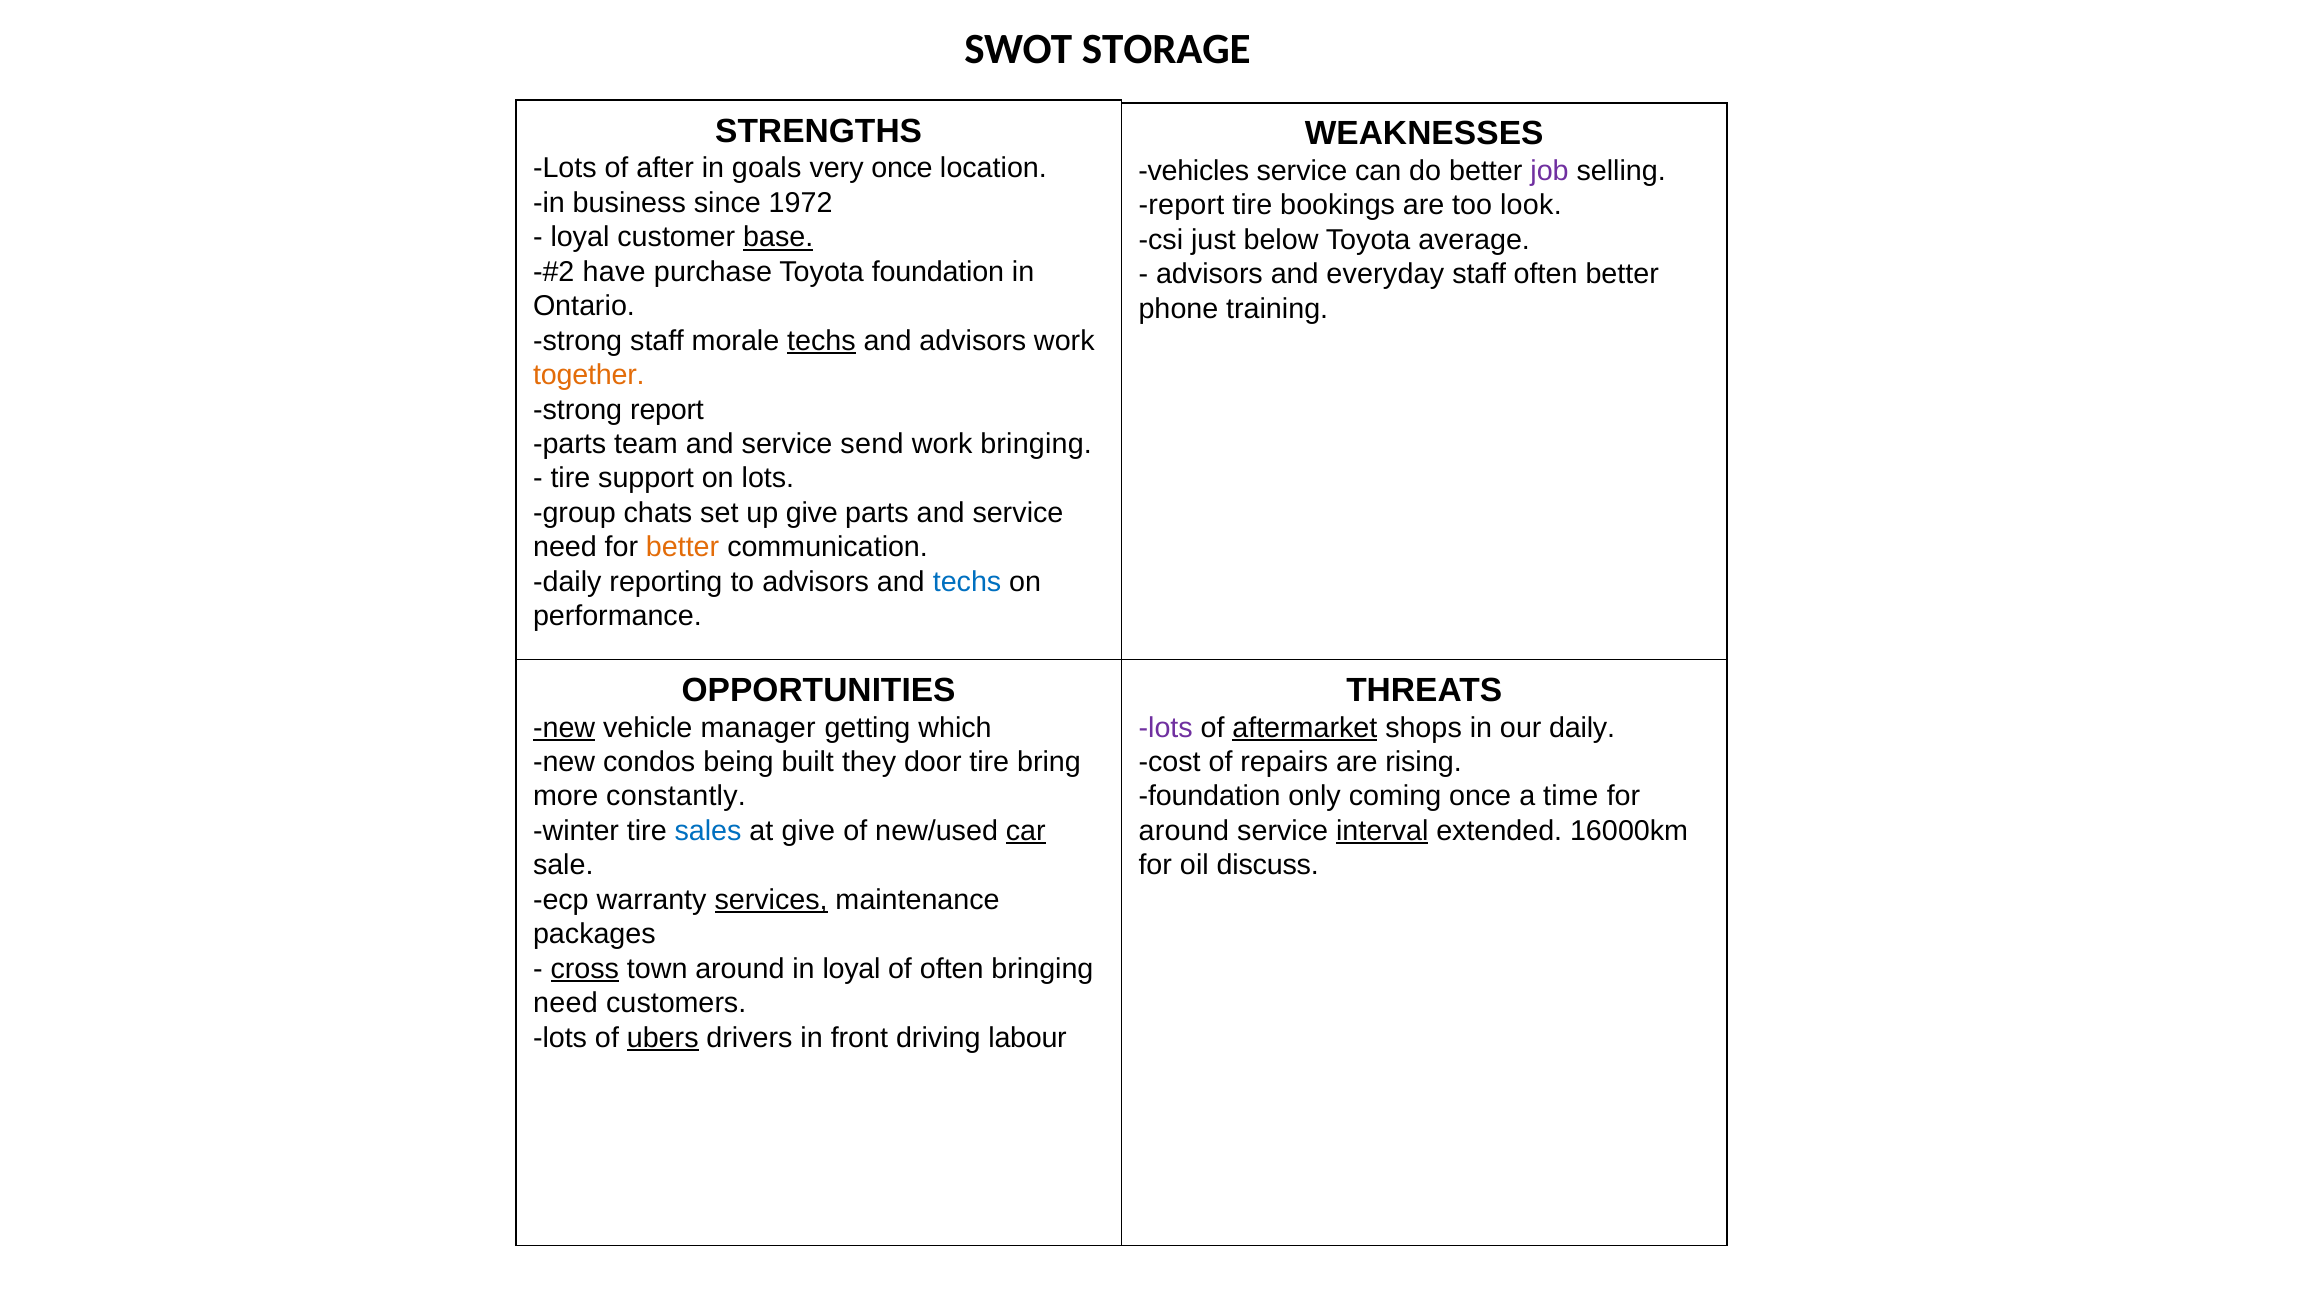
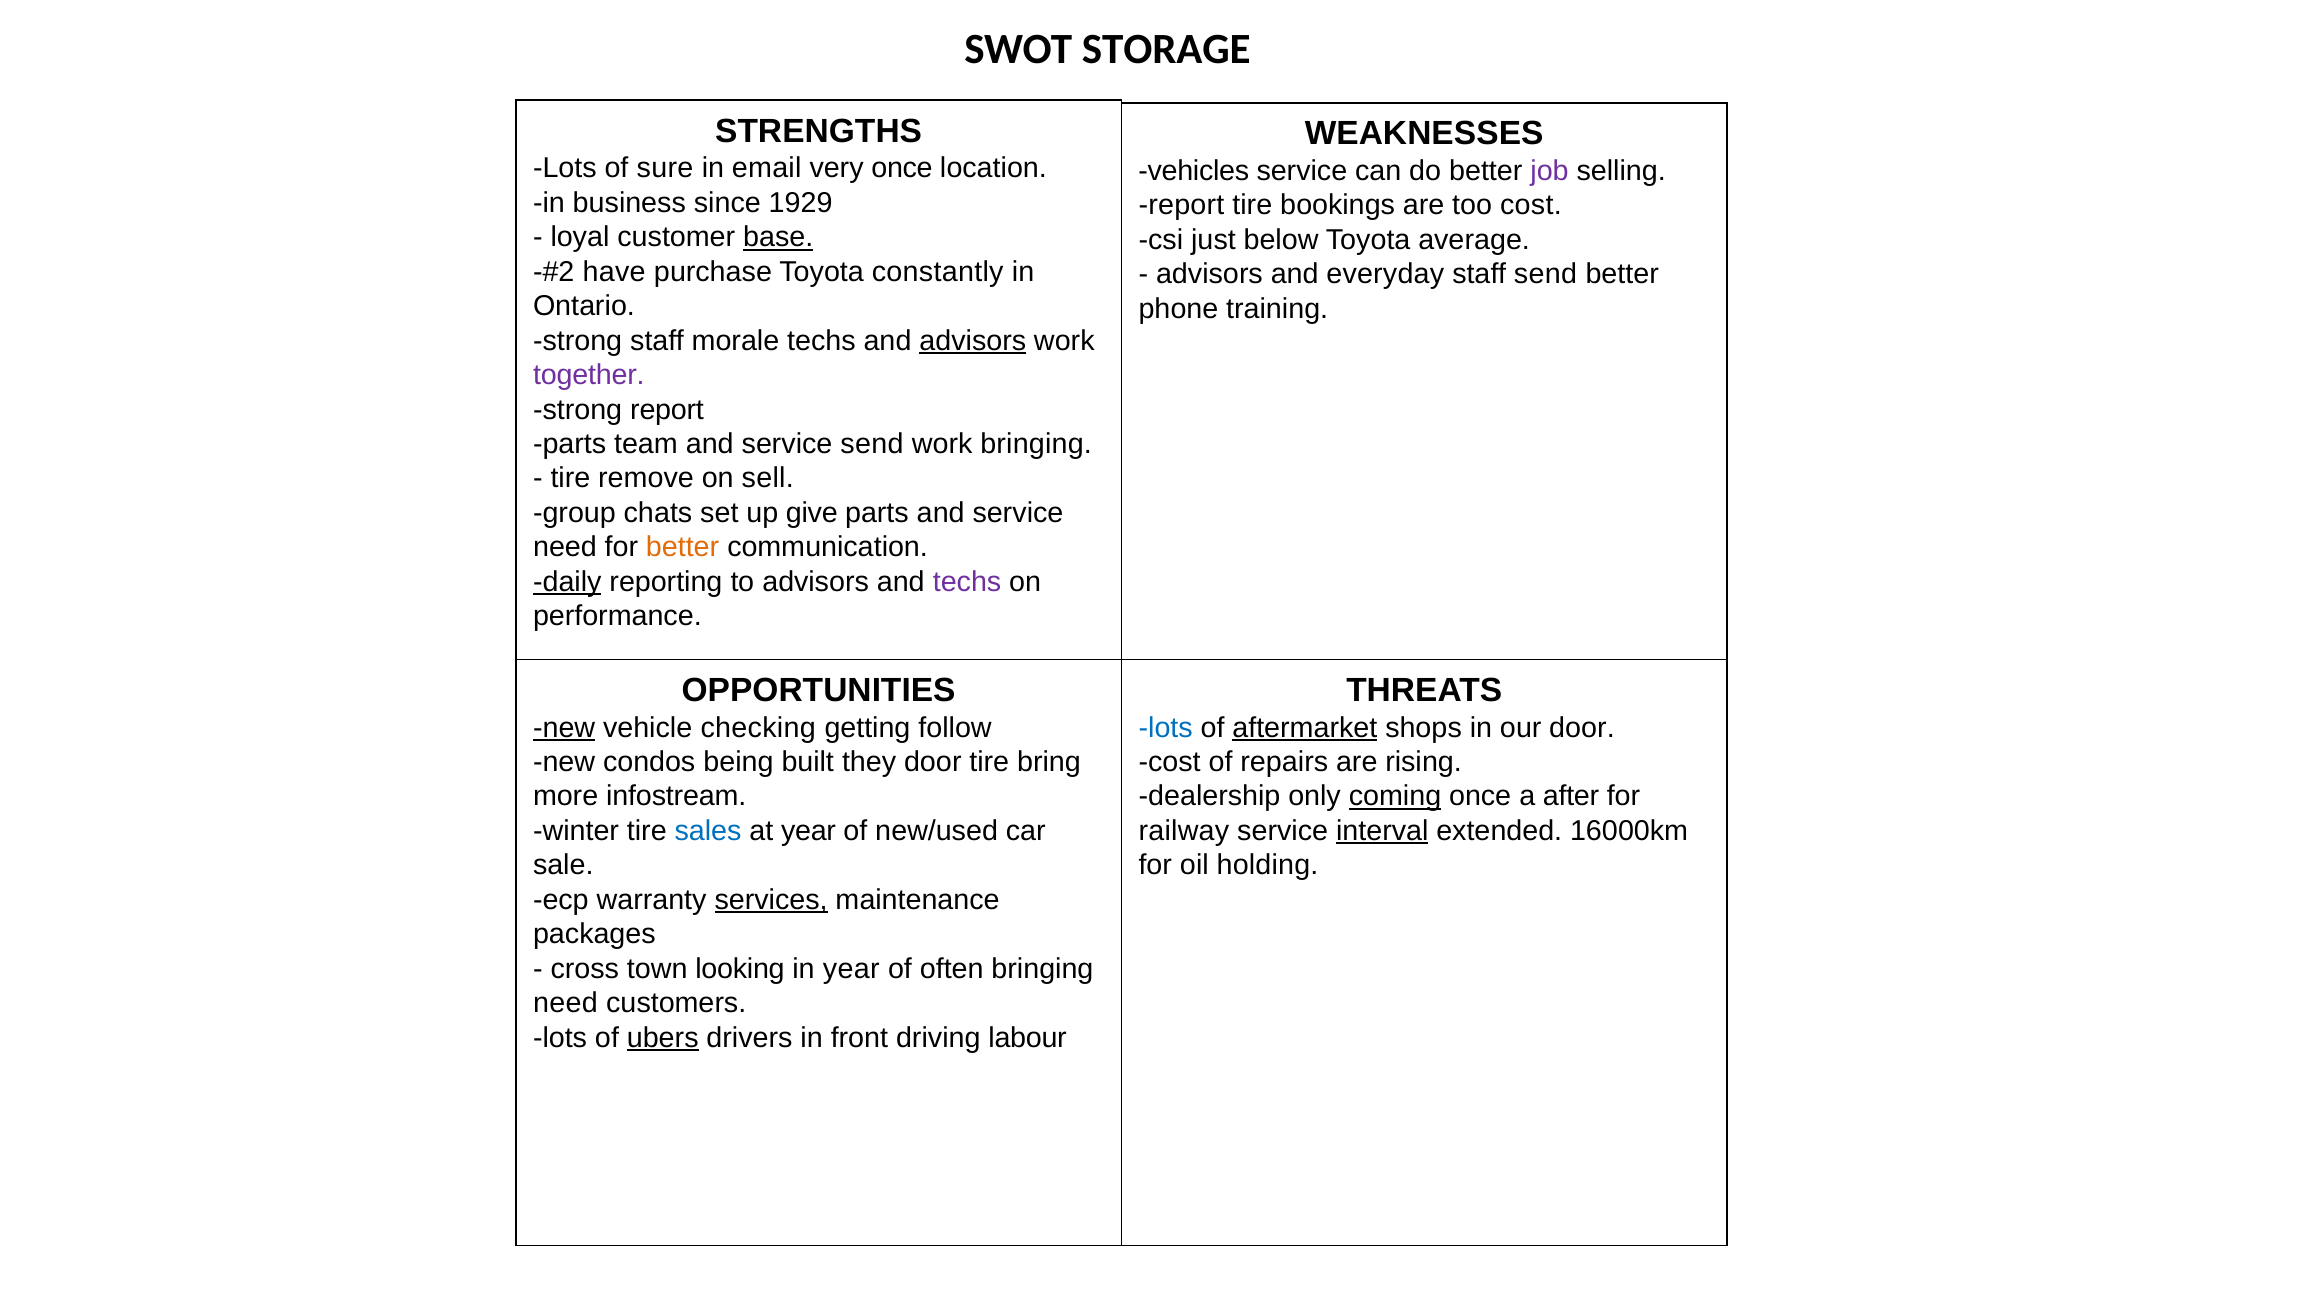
after: after -> sure (665, 168)
goals: goals -> email (767, 168)
1972: 1972 -> 1929 (801, 203)
too look: look -> cost (1531, 205)
Toyota foundation: foundation -> constantly (938, 272)
staff often: often -> send (1545, 274)
techs underline: present -> none (821, 341)
advisors underline: none -> present (973, 341)
together colour: orange -> purple (589, 375)
support: support -> remove (646, 479)
on lots: lots -> sell (768, 479)
daily underline: none -> present (567, 582)
techs colour: blue -> purple (967, 582)
manager: manager -> checking (758, 728)
which: which -> follow (955, 728)
lots colour: purple -> blue (1166, 728)
our daily: daily -> door (1582, 728)
constantly: constantly -> infostream (676, 796)
foundation: foundation -> dealership (1210, 796)
coming underline: none -> present (1395, 796)
time: time -> after (1571, 796)
at give: give -> year (809, 831)
car underline: present -> none (1026, 831)
around: around -> railway (1184, 831)
discuss: discuss -> holding (1268, 865)
cross underline: present -> none (585, 969)
town around: around -> looking (740, 969)
in loyal: loyal -> year (851, 969)
